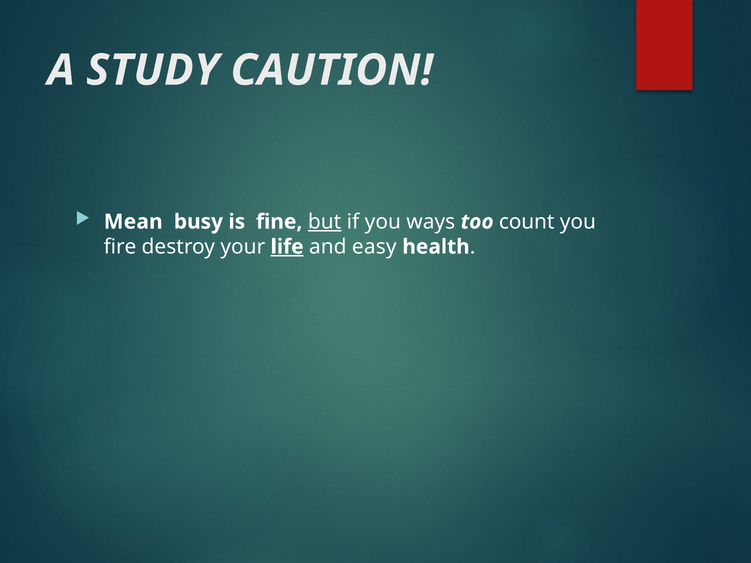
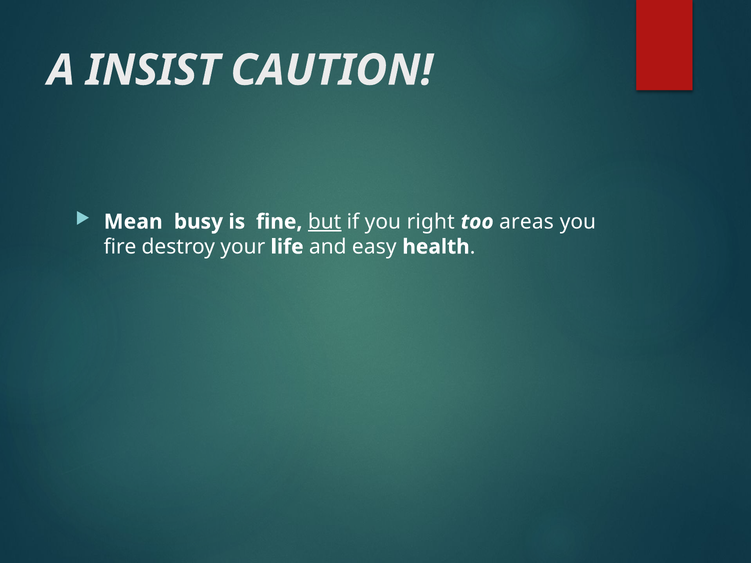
STUDY: STUDY -> INSIST (153, 70)
ways: ways -> right (431, 222)
count: count -> areas (527, 222)
life underline: present -> none (287, 247)
